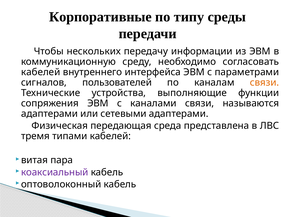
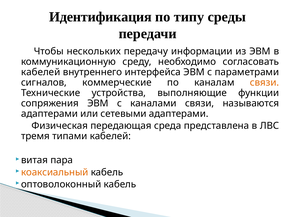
Корпоративные: Корпоративные -> Идентификация (100, 17)
пользователей: пользователей -> коммерческие (117, 83)
коаксиальный colour: purple -> orange (55, 173)
